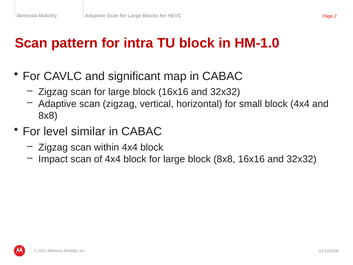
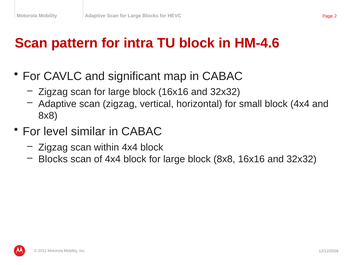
HM-1.0: HM-1.0 -> HM-4.6 (257, 43)
Impact: Impact -> Blocks (53, 159)
